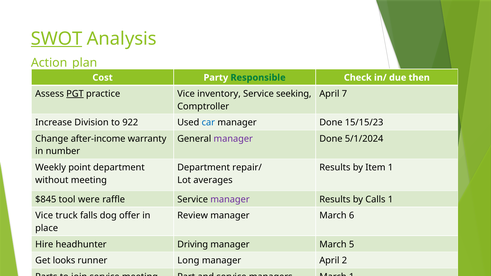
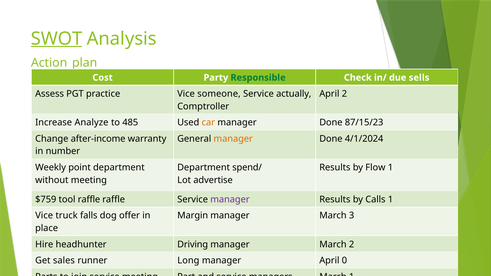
then: then -> sells (419, 78)
PGT underline: present -> none (75, 94)
inventory: inventory -> someone (219, 94)
seeking: seeking -> actually (294, 94)
April 7: 7 -> 2 (344, 94)
Division: Division -> Analyze (91, 123)
922: 922 -> 485 (130, 123)
car colour: blue -> orange (208, 123)
15/15/23: 15/15/23 -> 87/15/23 (364, 123)
manager colour: purple -> orange (233, 139)
5/1/2024: 5/1/2024 -> 4/1/2024 (364, 139)
repair/: repair/ -> spend/ (247, 168)
Item: Item -> Flow (375, 168)
averages: averages -> advertise (213, 180)
$845: $845 -> $759 (46, 199)
tool were: were -> raffle (89, 199)
Review: Review -> Margin (193, 216)
6: 6 -> 3 (352, 216)
March 5: 5 -> 2 (352, 244)
looks: looks -> sales (64, 261)
2: 2 -> 0 (344, 261)
